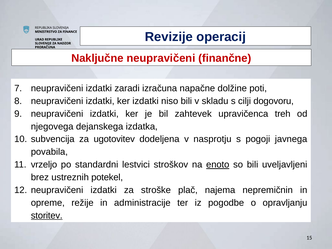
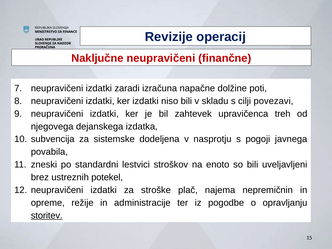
dogovoru: dogovoru -> povezavi (273, 101)
ugotovitev: ugotovitev -> sistemske (114, 139)
vrzeljo: vrzeljo -> zneski (44, 165)
enoto underline: present -> none (218, 165)
